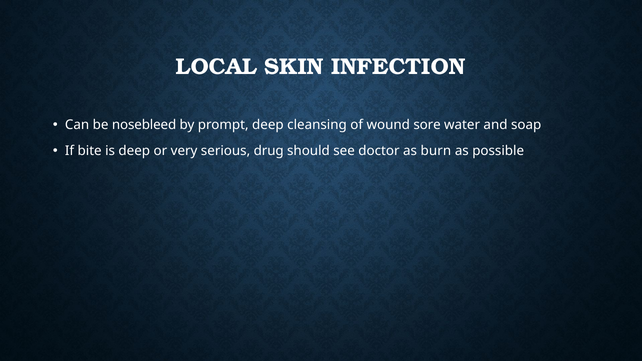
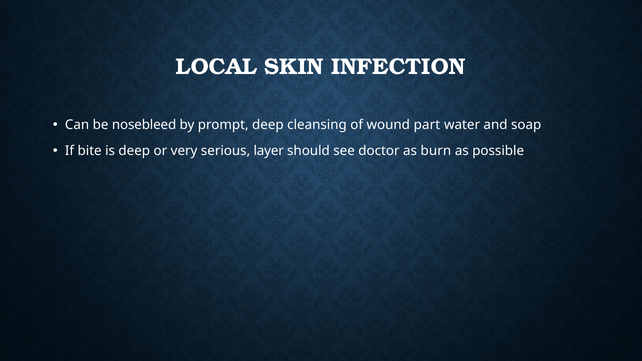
sore: sore -> part (427, 125)
drug: drug -> layer (269, 151)
